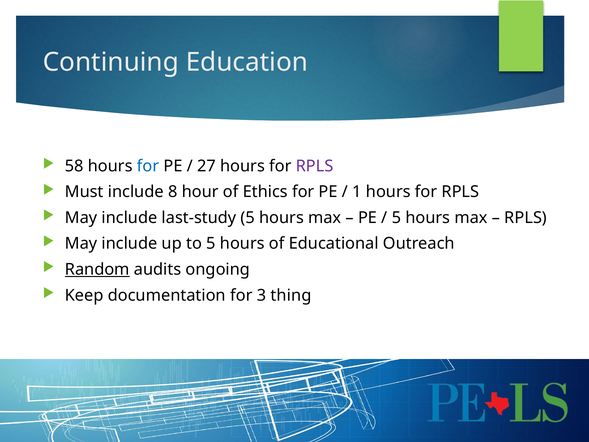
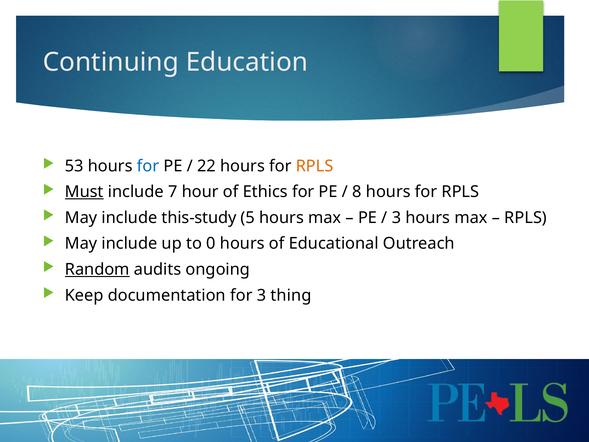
58: 58 -> 53 (74, 166)
27: 27 -> 22 (206, 166)
RPLS colour: purple -> orange (315, 166)
Must underline: none -> present (84, 192)
8: 8 -> 7 (173, 192)
1: 1 -> 8 (357, 192)
last-study: last-study -> this-study (199, 218)
5: 5 -> 3 (396, 218)
to 5: 5 -> 0 (211, 243)
